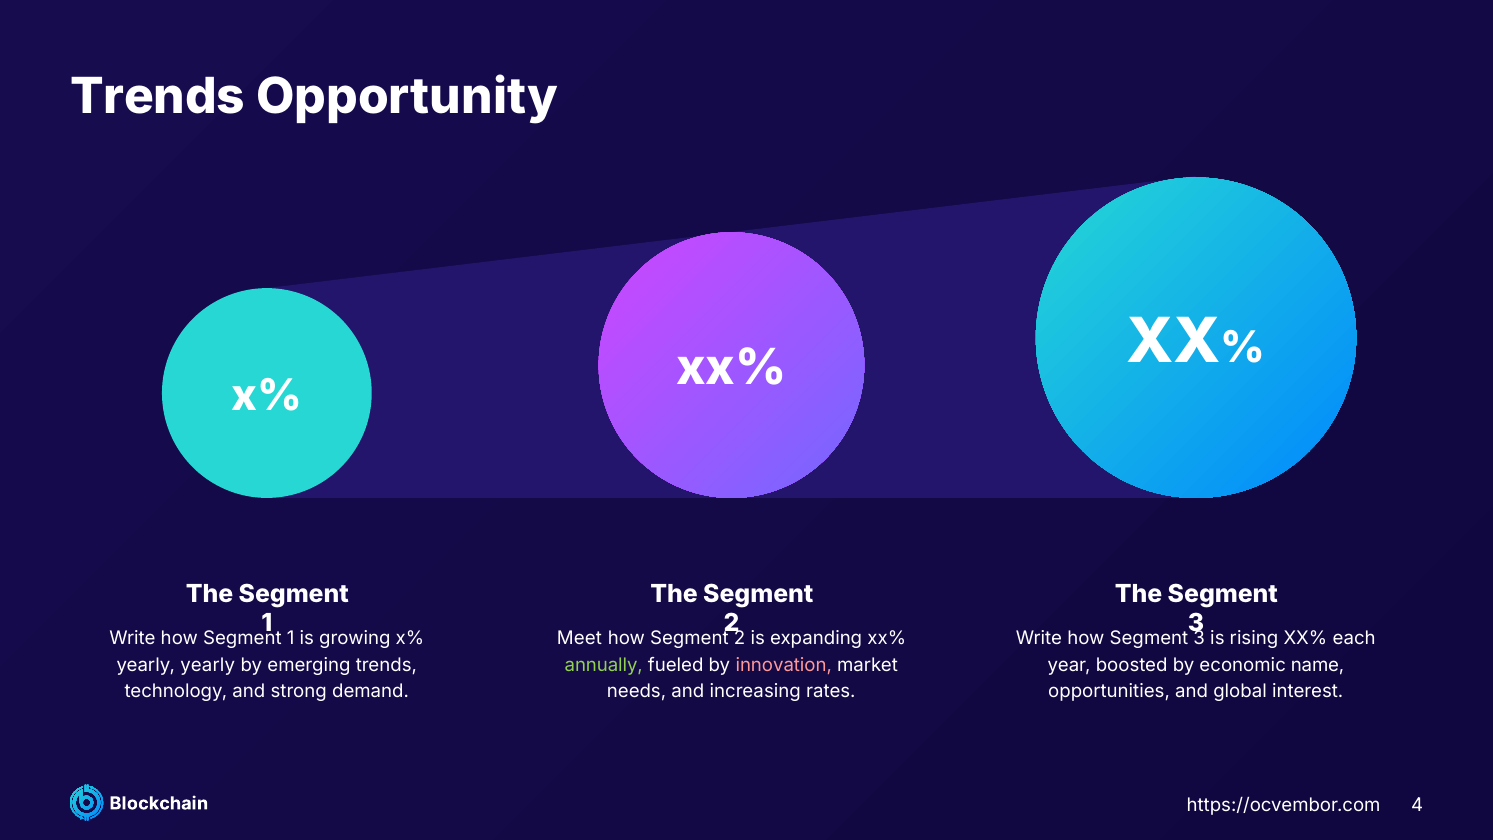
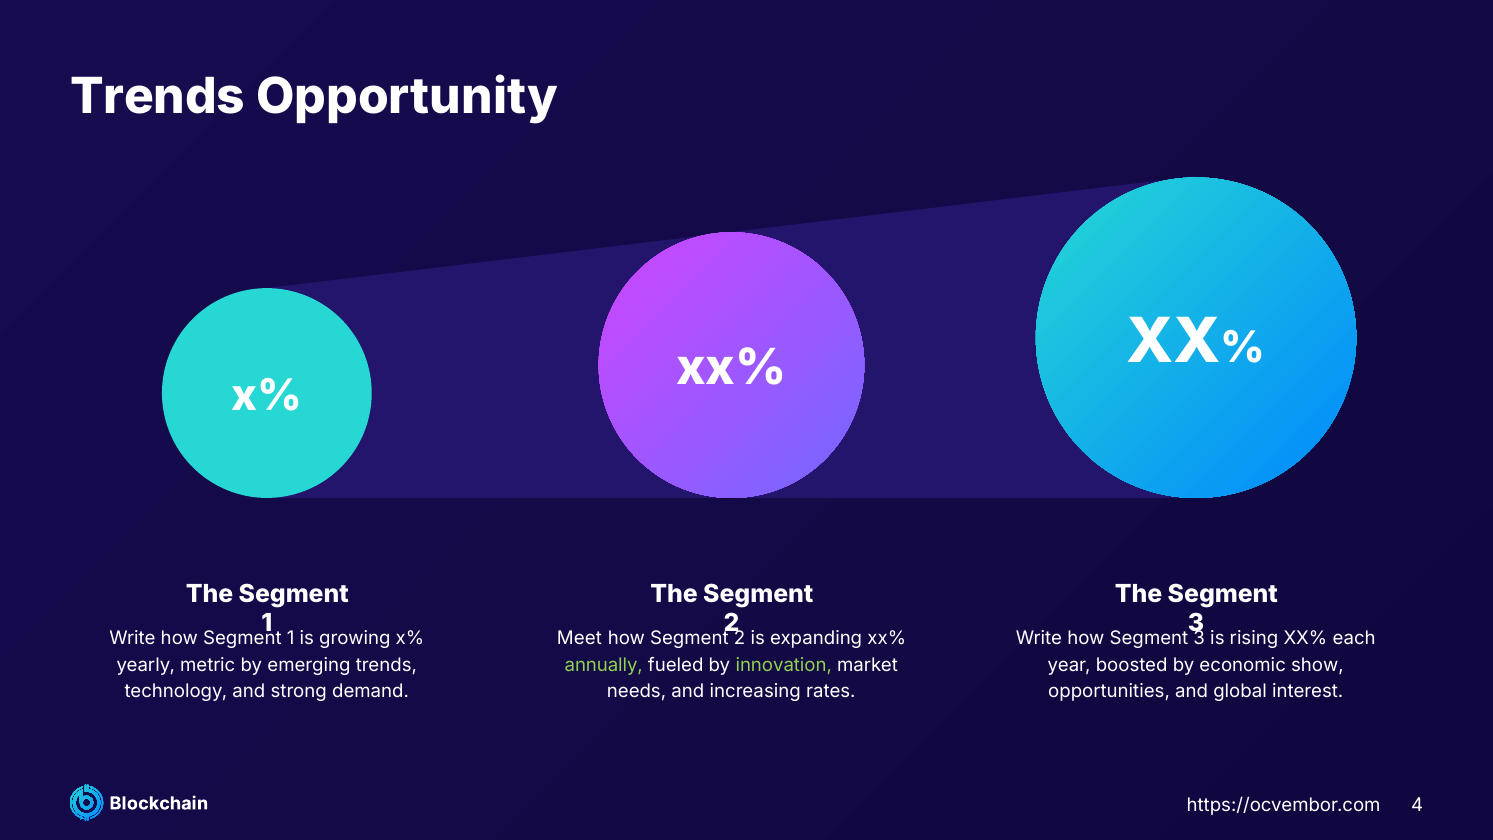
yearly yearly: yearly -> metric (208, 665)
innovation colour: pink -> light green (784, 665)
name: name -> show (1317, 665)
